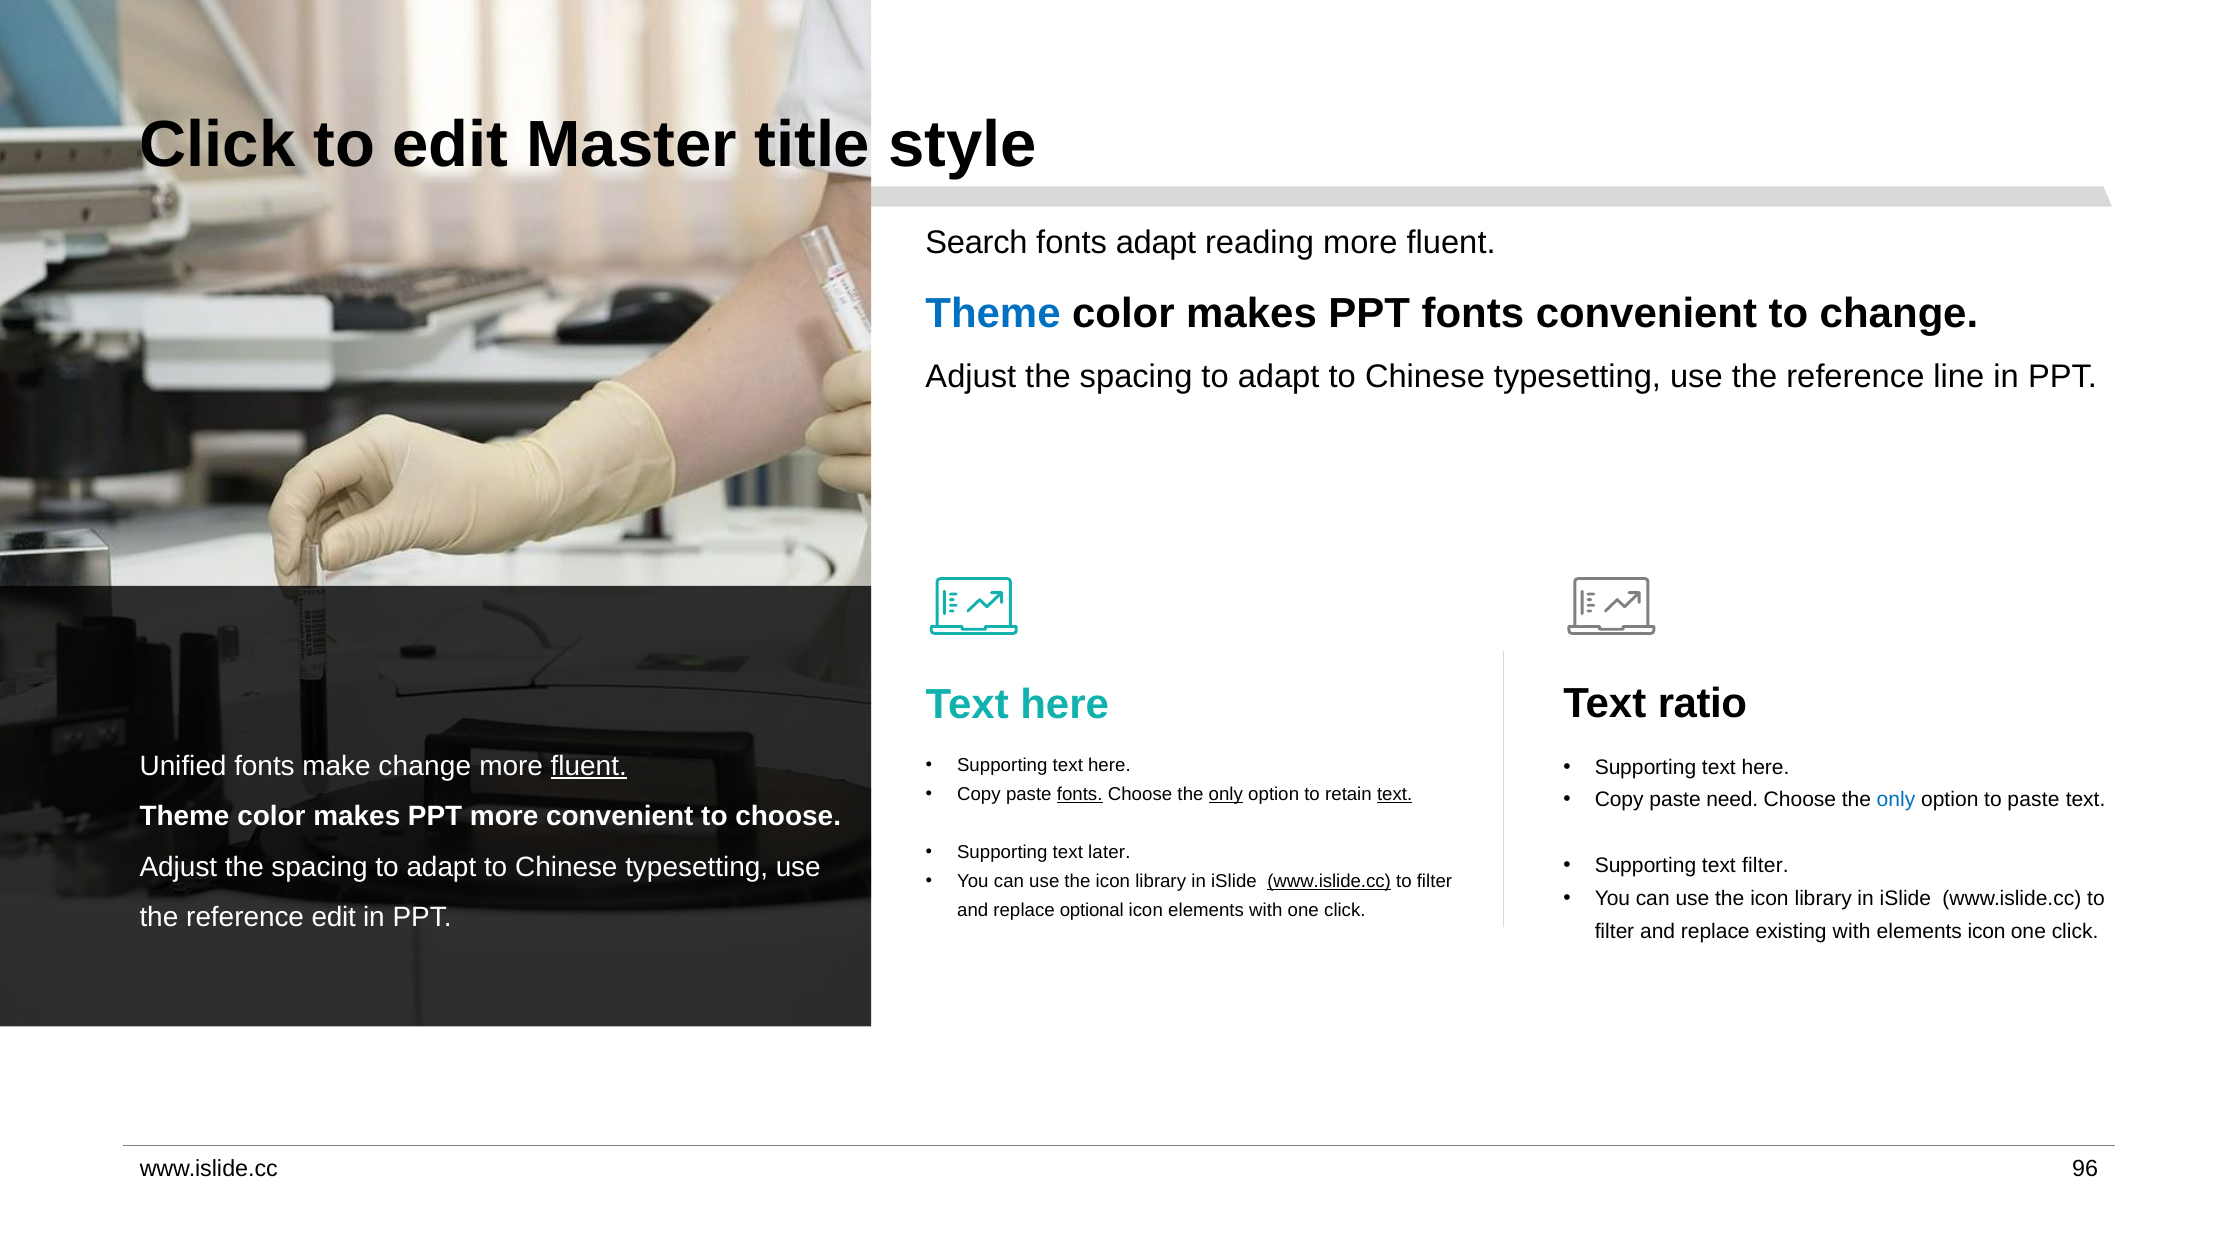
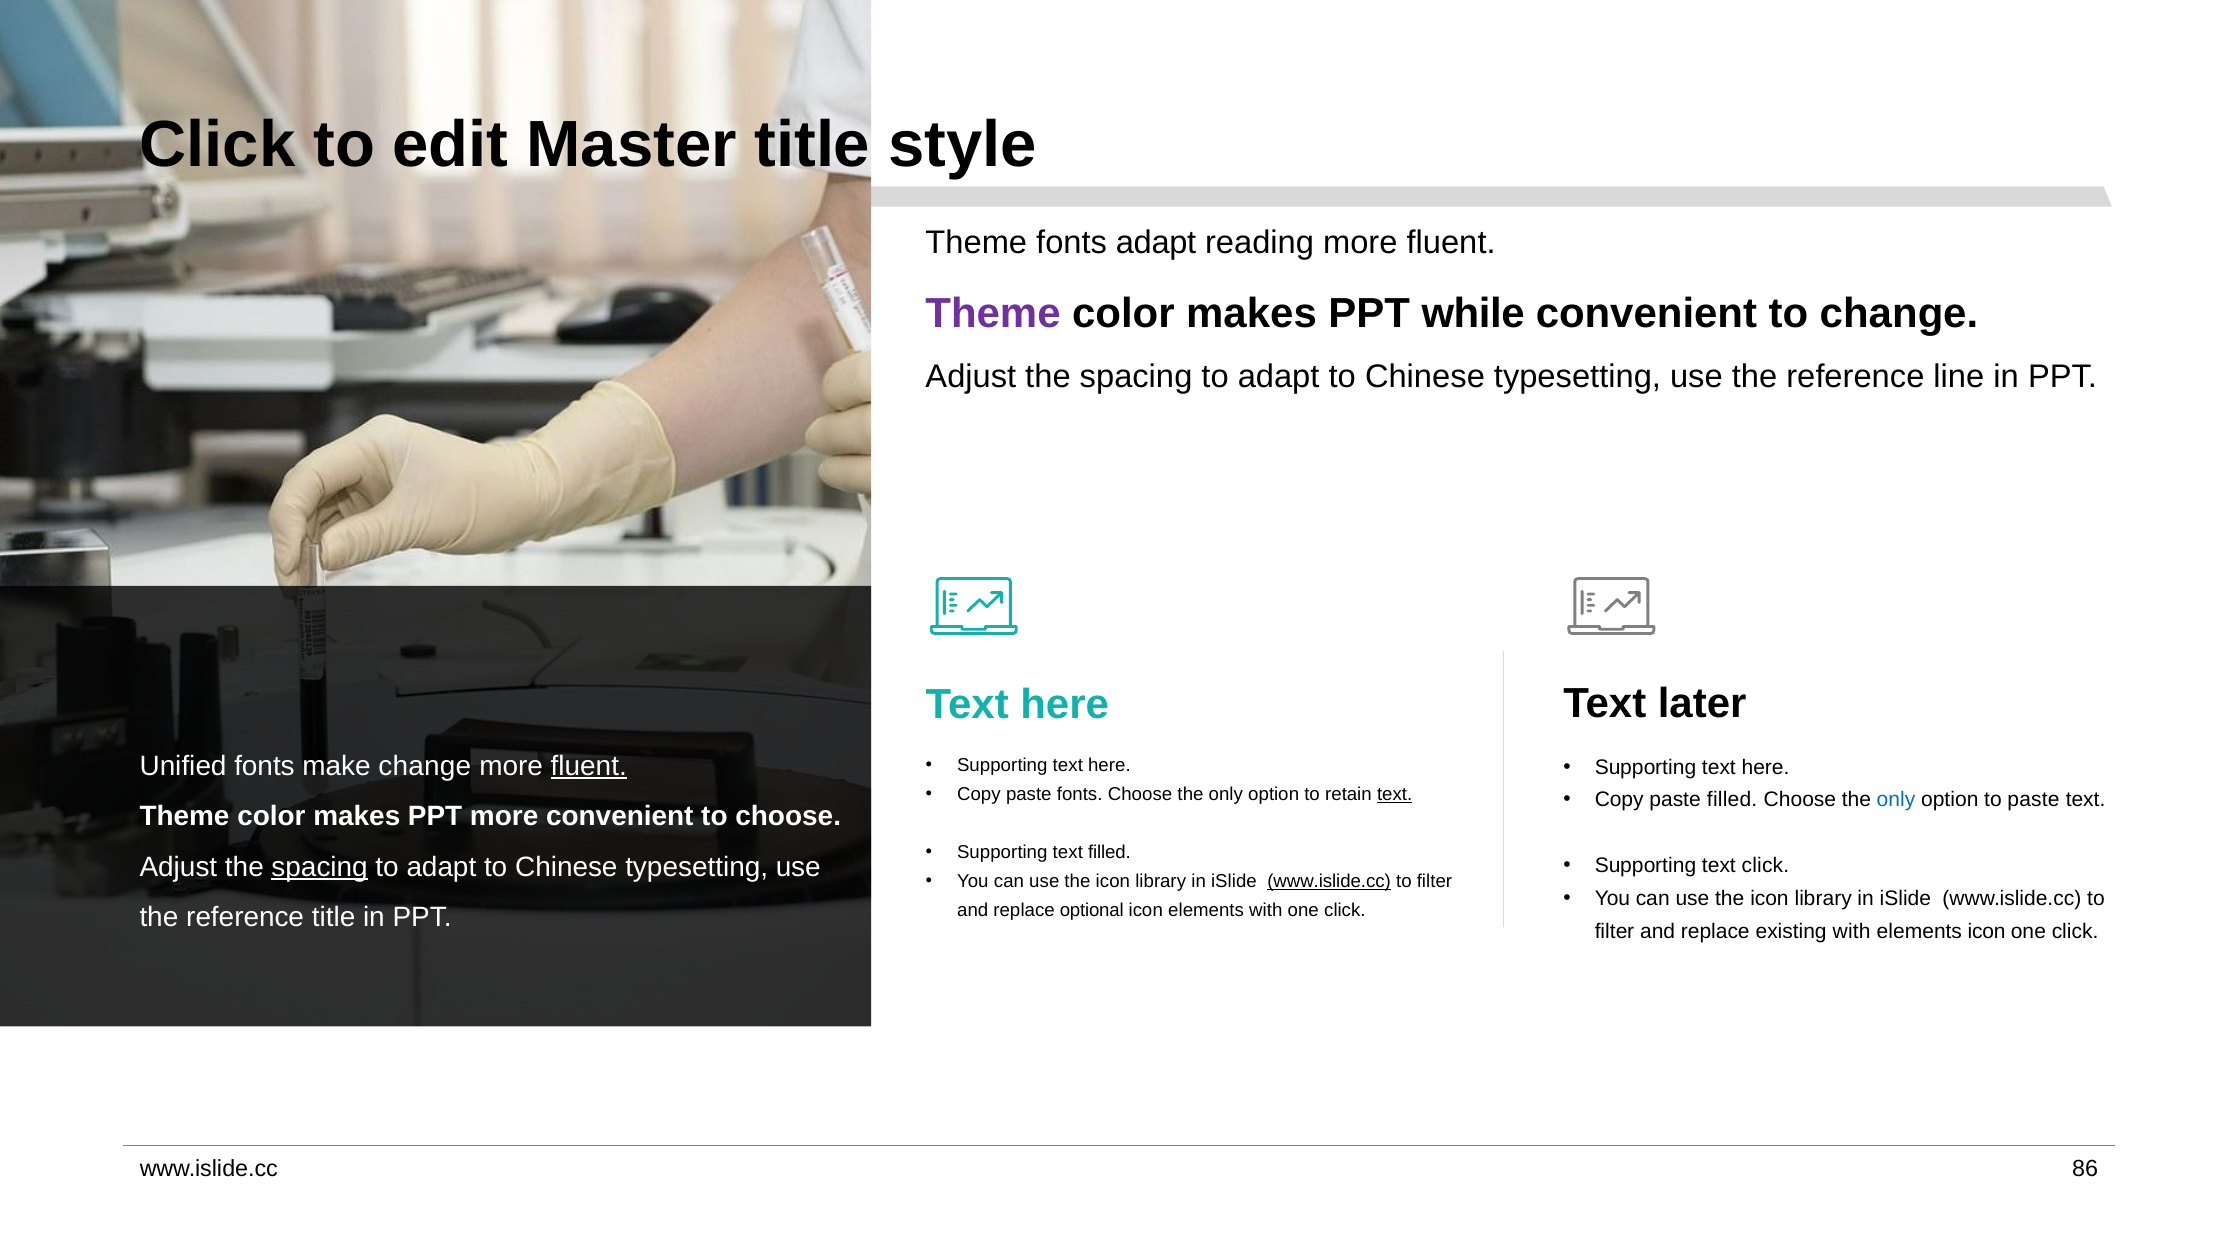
Search: Search -> Theme (976, 243)
Theme colour: blue -> purple (993, 313)
PPT fonts: fonts -> while (1473, 313)
ratio: ratio -> later (1702, 704)
fonts underline: present -> none (1080, 795)
only underline: present -> none (1226, 795)
paste need: need -> filled (1732, 800)
text later: later -> filled (1109, 853)
spacing underline: none -> present (320, 867)
text filter: filter -> click (1765, 865)
reference edit: edit -> title (334, 917)
96: 96 -> 86 (2085, 1168)
